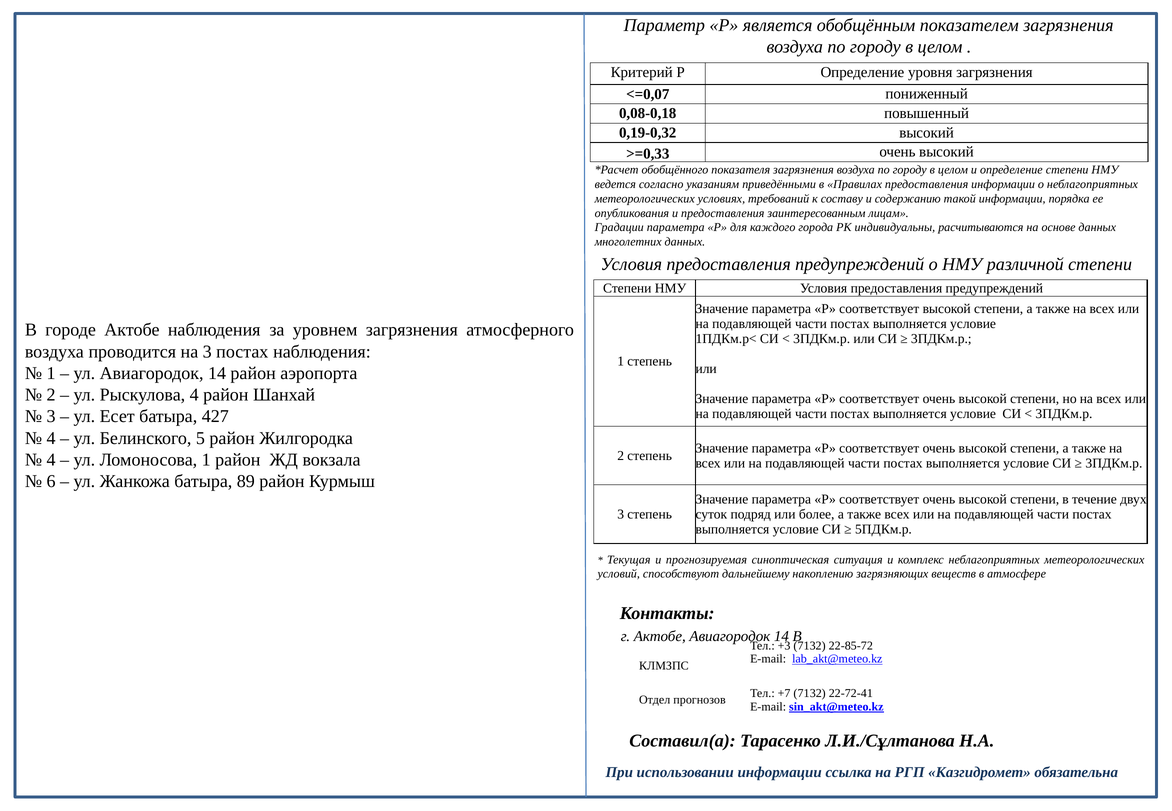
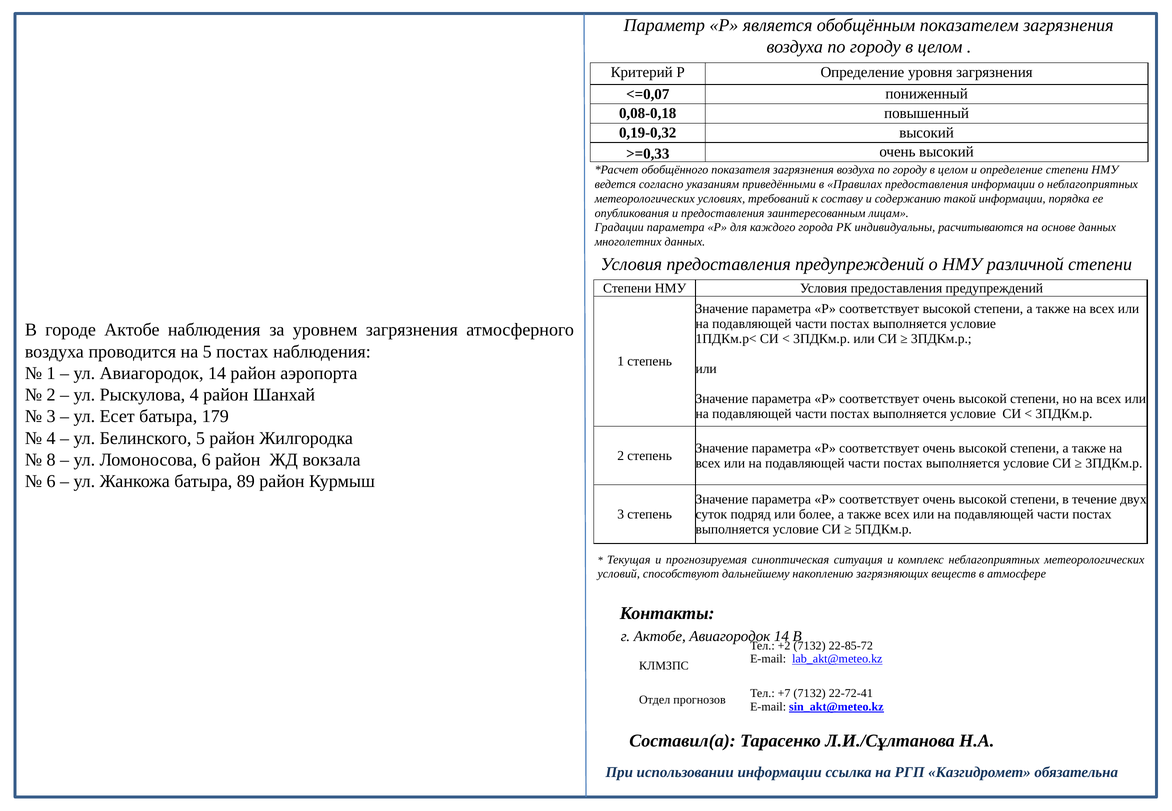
на 3: 3 -> 5 (207, 352)
427: 427 -> 179 (215, 417)
4: 4 -> 8 (51, 460)
Ломоносова 1: 1 -> 6 (206, 460)
+3: +3 -> +2 (784, 646)
